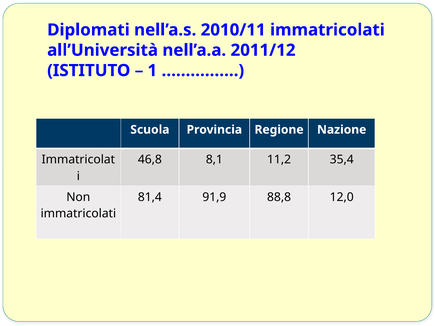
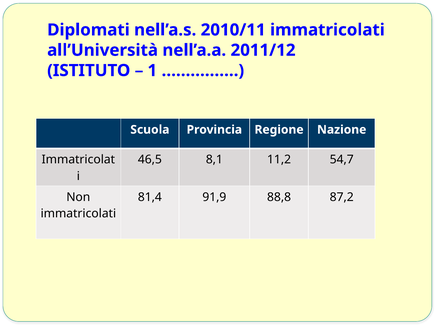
46,8: 46,8 -> 46,5 (150, 160)
35,4: 35,4 -> 54,7 (342, 160)
12,0: 12,0 -> 87,2 (342, 197)
